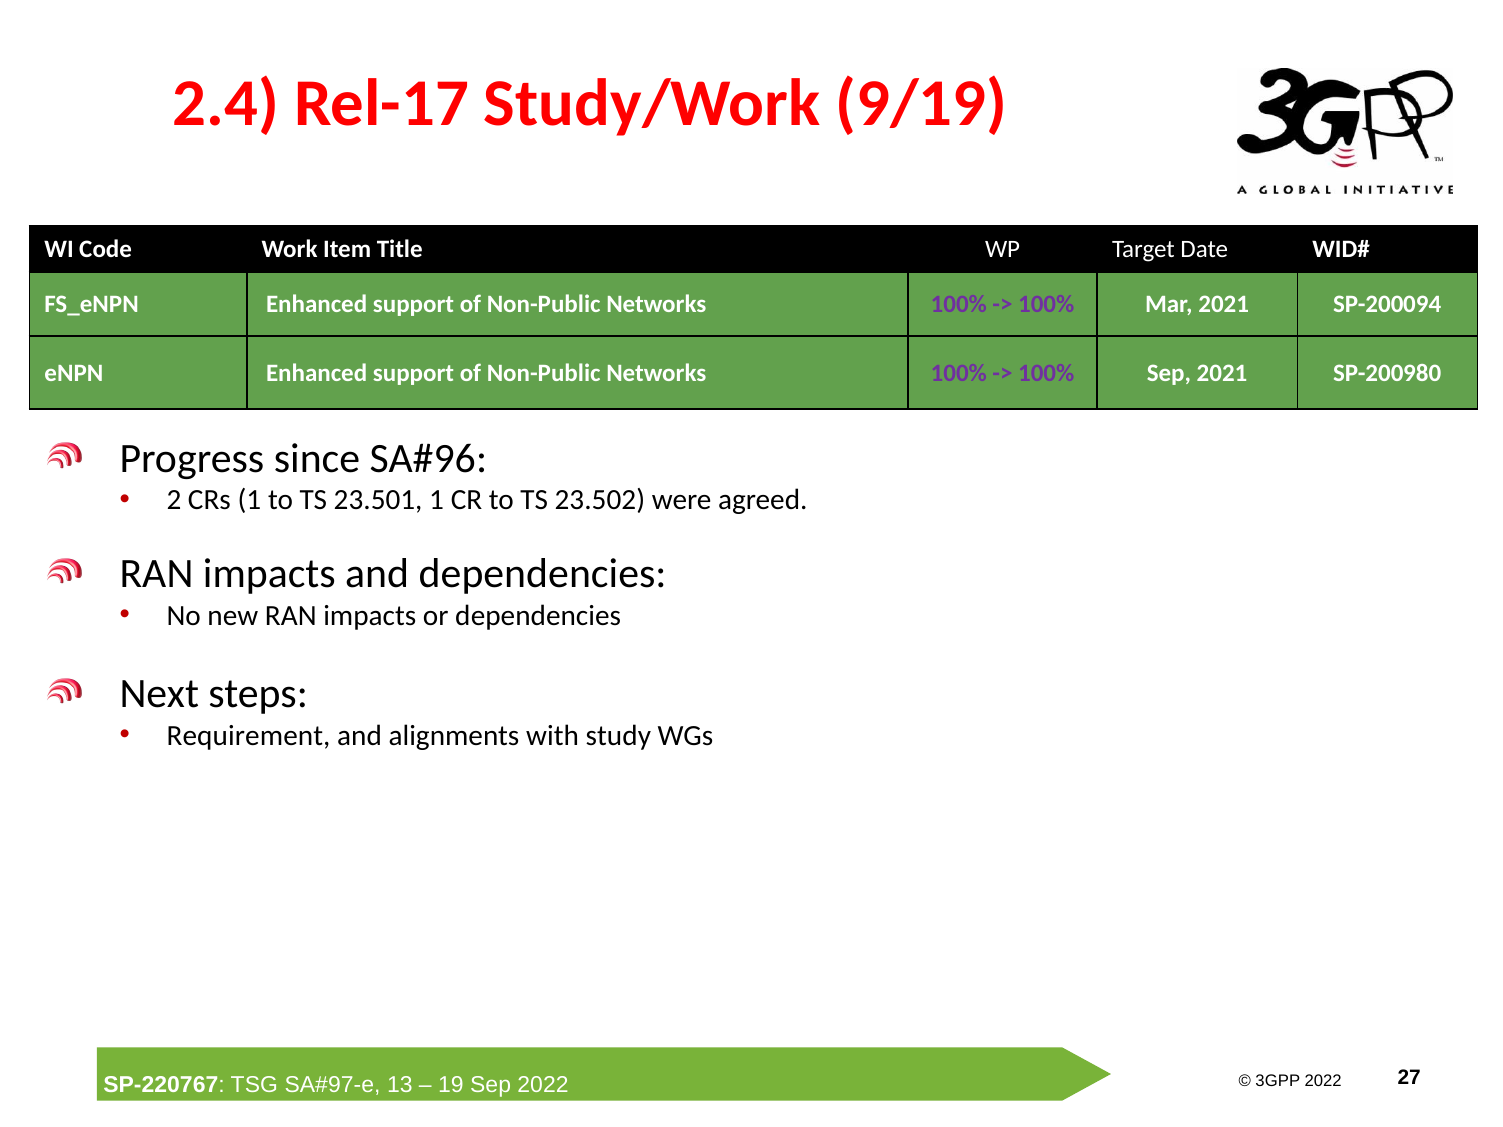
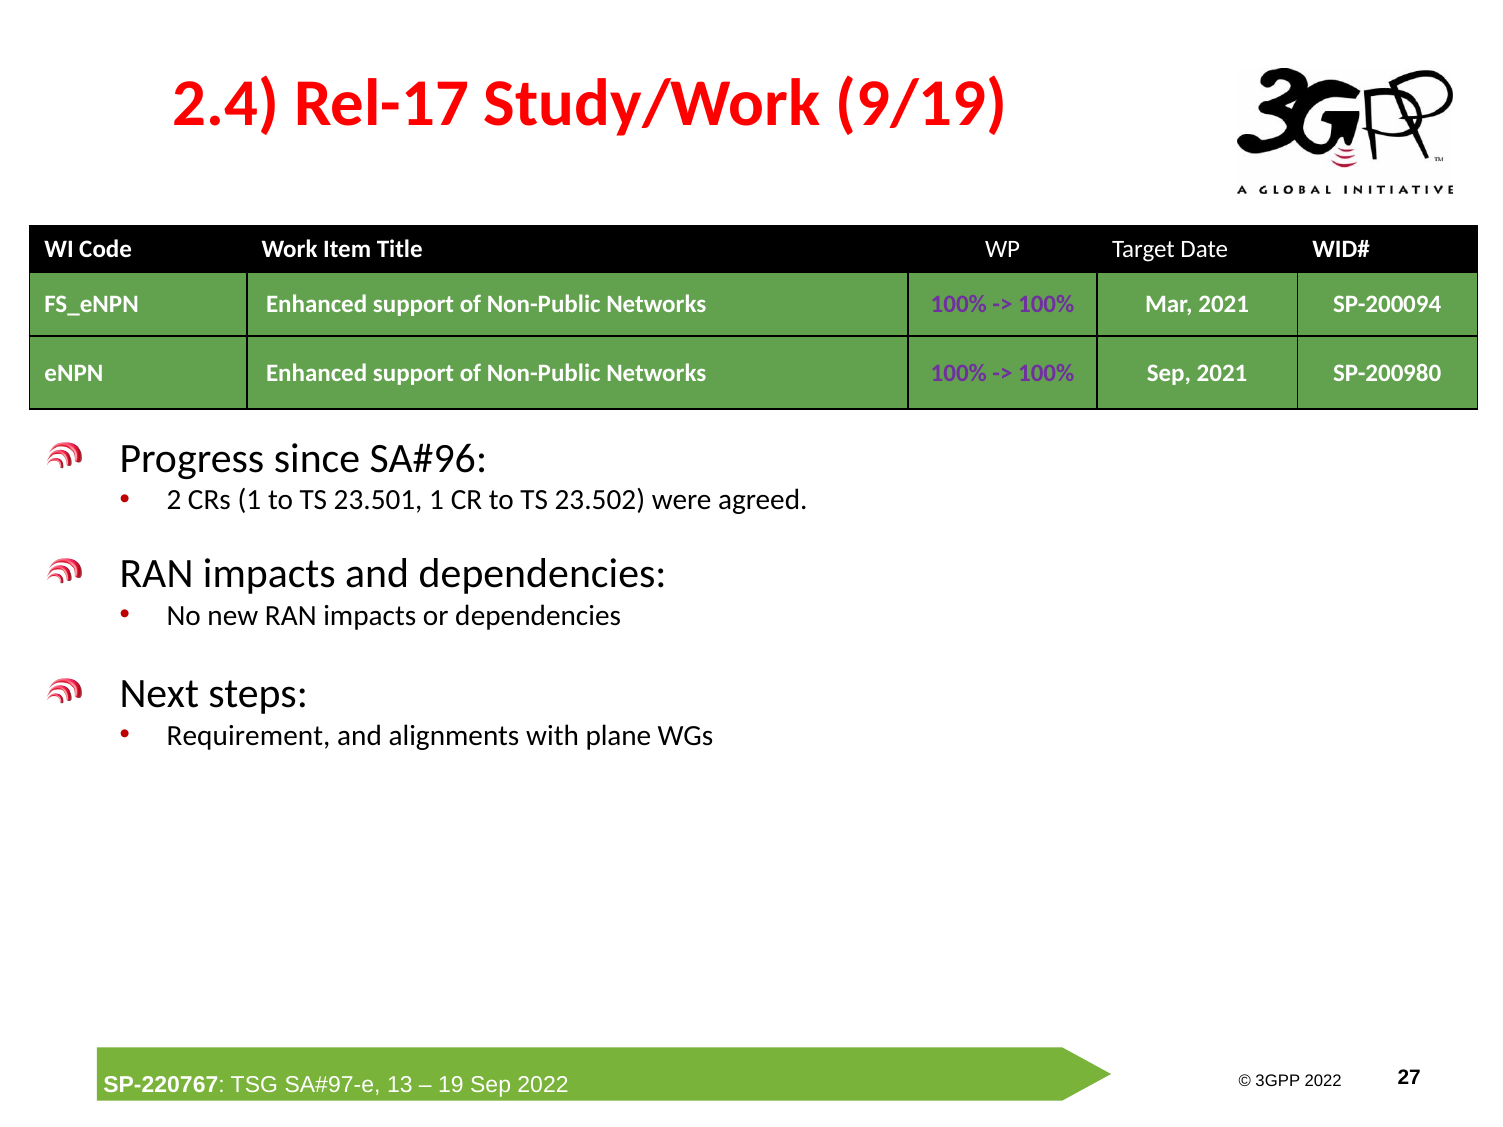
study: study -> plane (618, 736)
